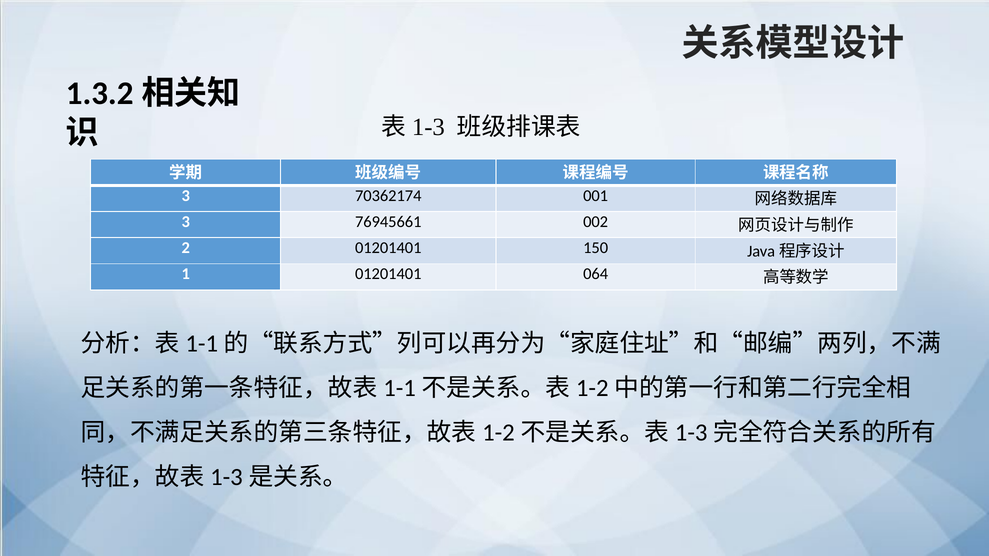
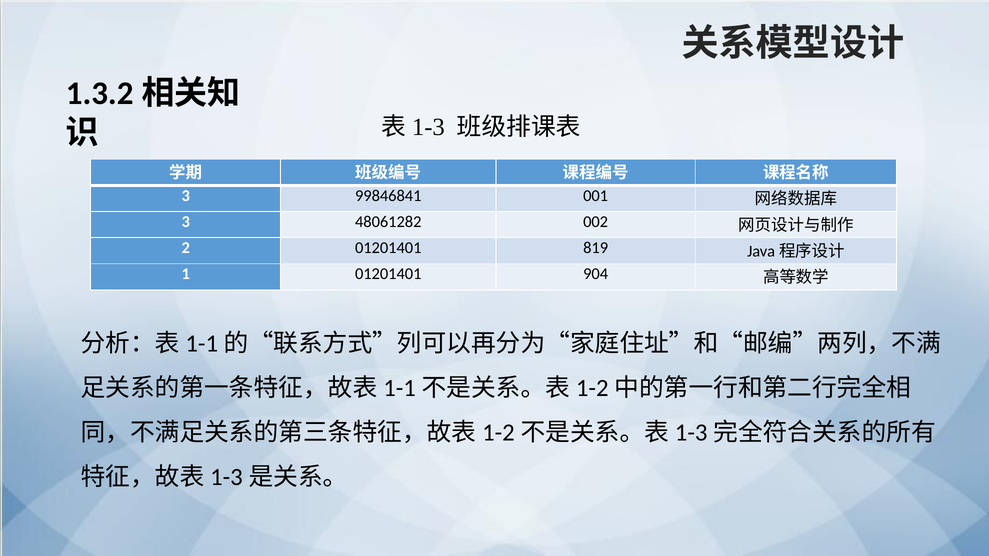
70362174: 70362174 -> 99846841 (388, 196)
76945661: 76945661 -> 48061282 (388, 222)
150: 150 -> 819 (596, 248)
064: 064 -> 904 (596, 274)
